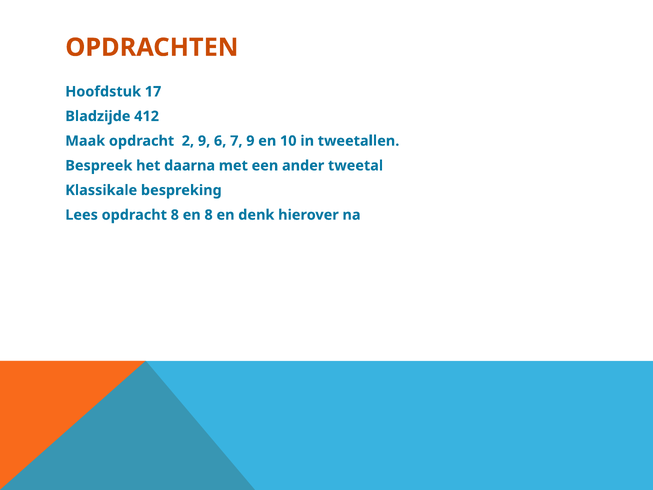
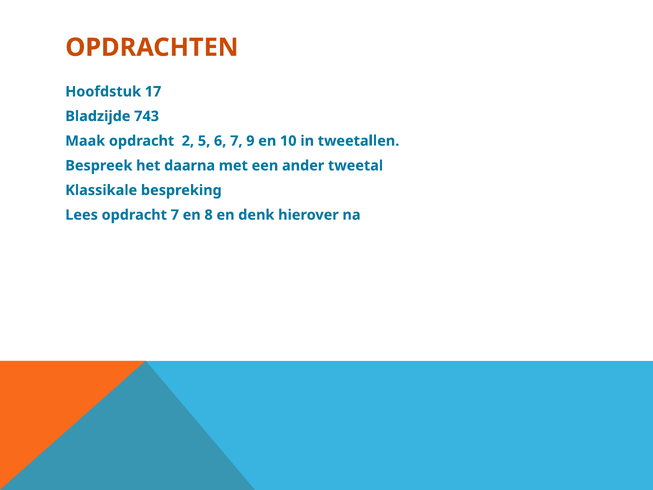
412: 412 -> 743 (147, 116)
2 9: 9 -> 5 (204, 141)
opdracht 8: 8 -> 7 (175, 215)
